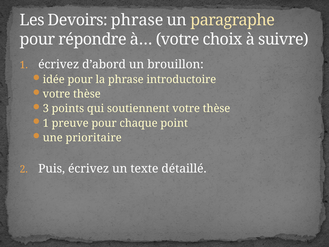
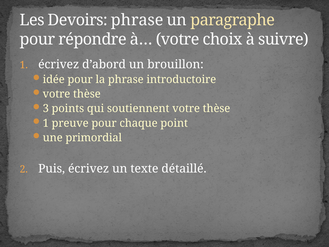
prioritaire: prioritaire -> primordial (94, 138)
